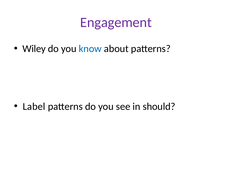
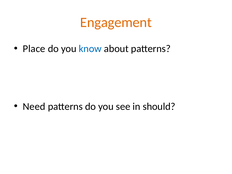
Engagement colour: purple -> orange (116, 22)
Wiley: Wiley -> Place (34, 49)
Label: Label -> Need (34, 106)
